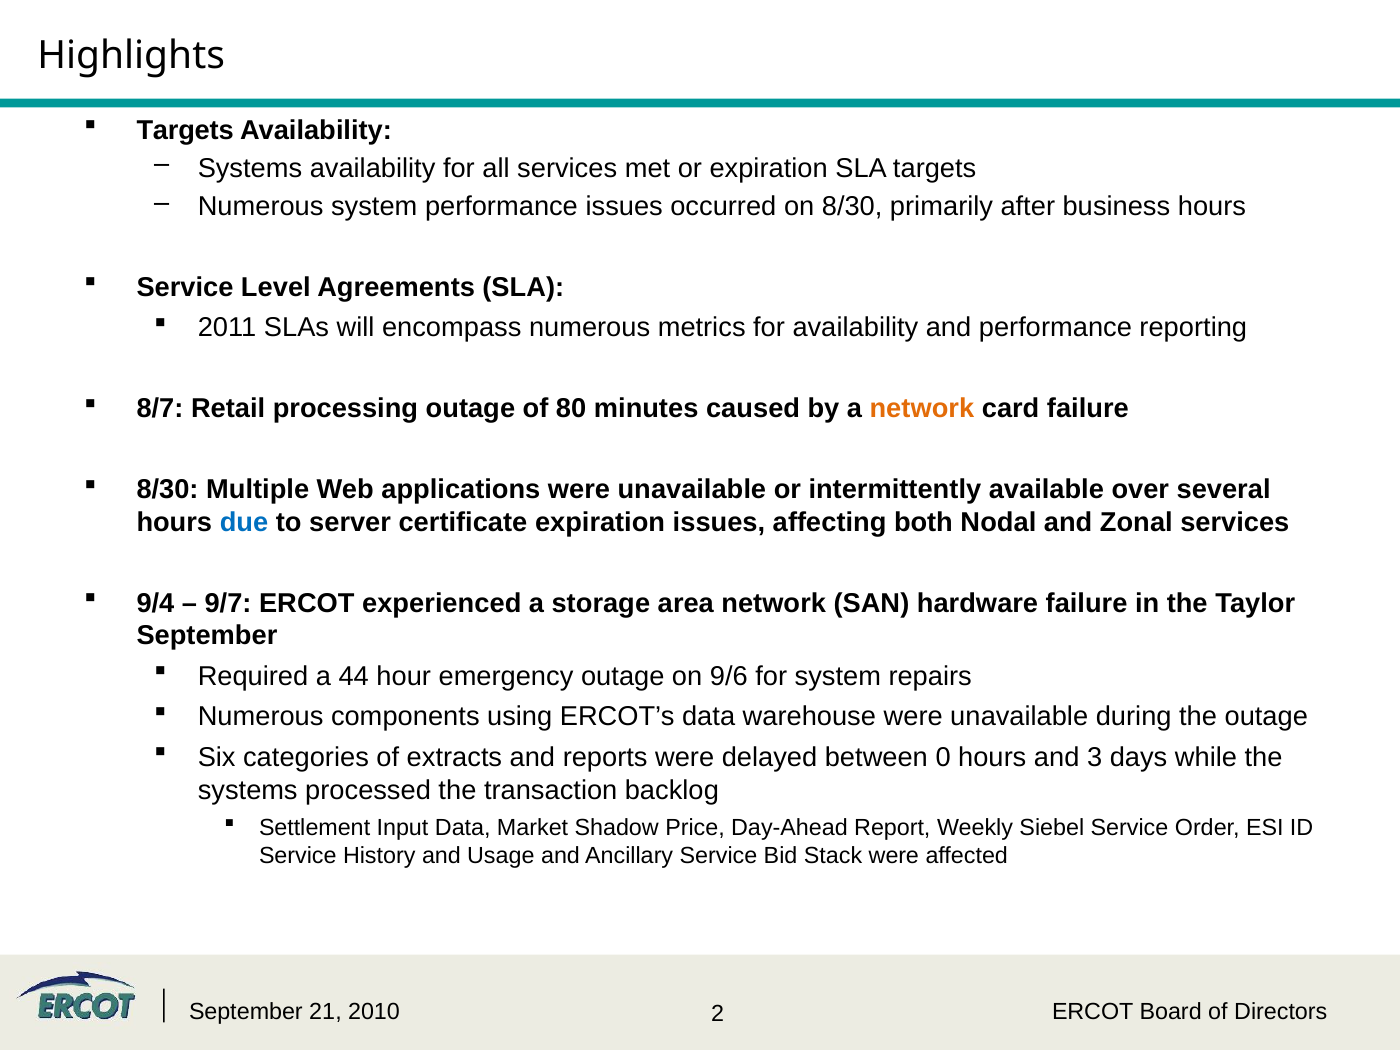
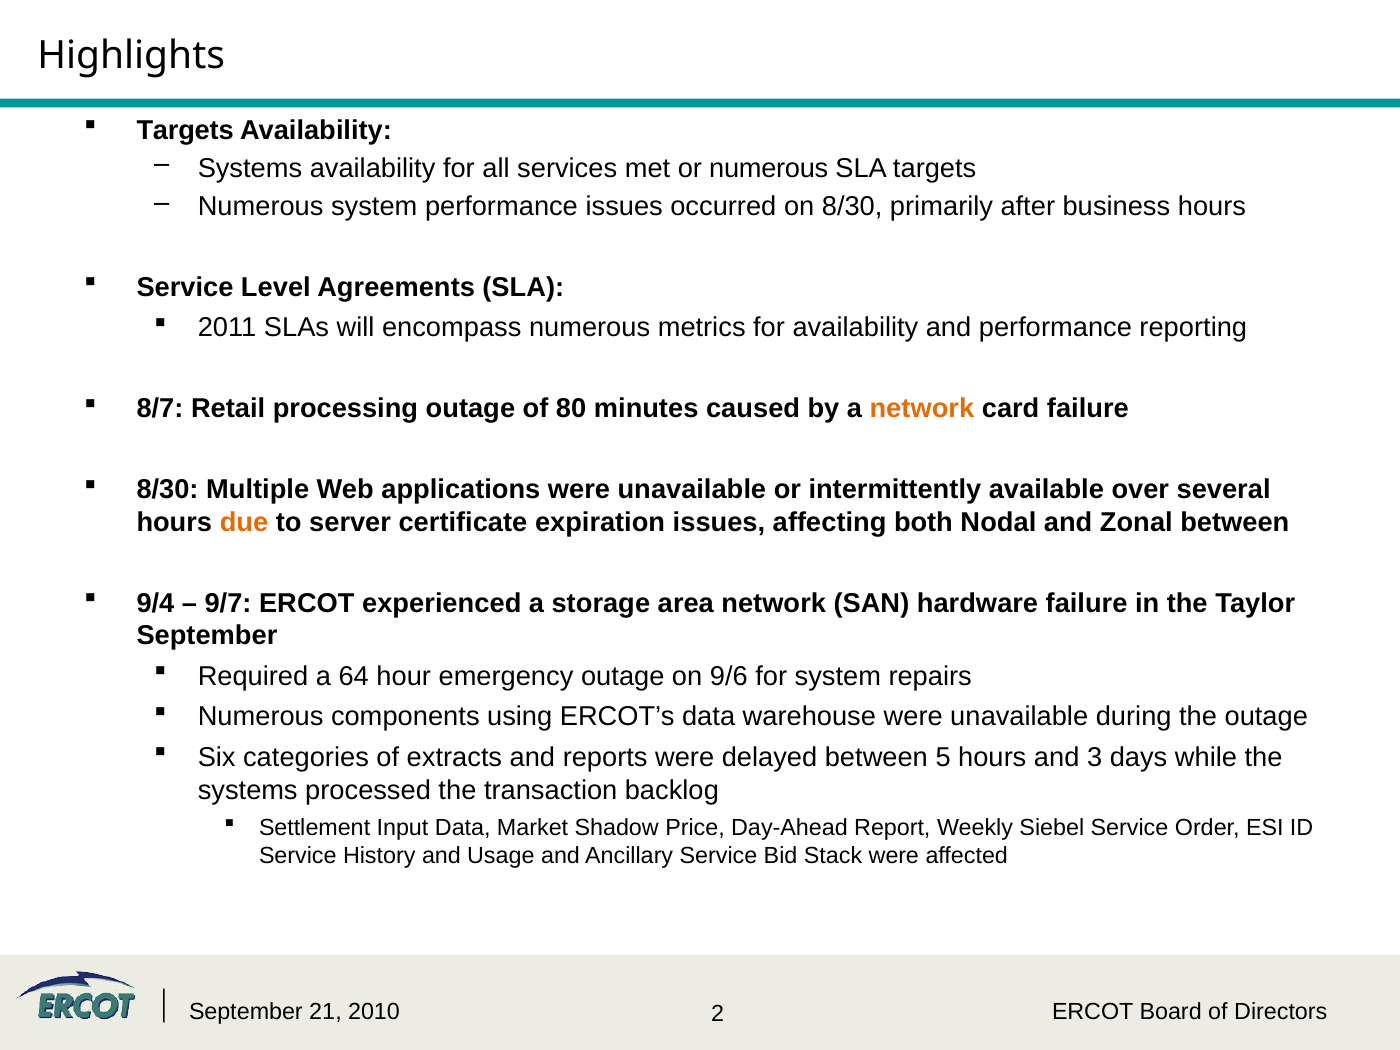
or expiration: expiration -> numerous (769, 168)
due colour: blue -> orange (244, 522)
Zonal services: services -> between (1235, 522)
44: 44 -> 64 (354, 676)
0: 0 -> 5 (943, 757)
